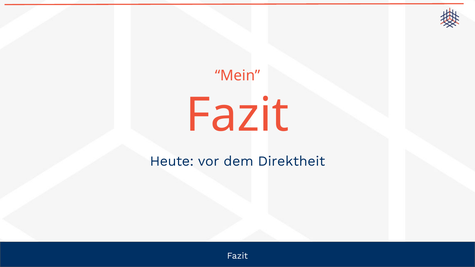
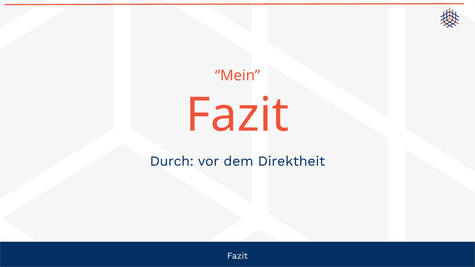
Heute: Heute -> Durch (172, 161)
